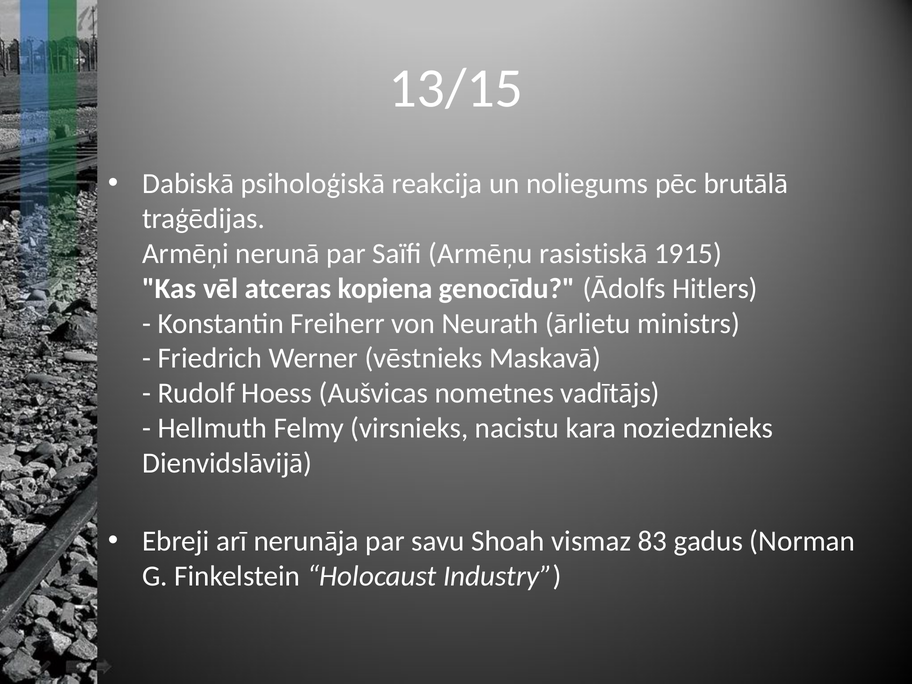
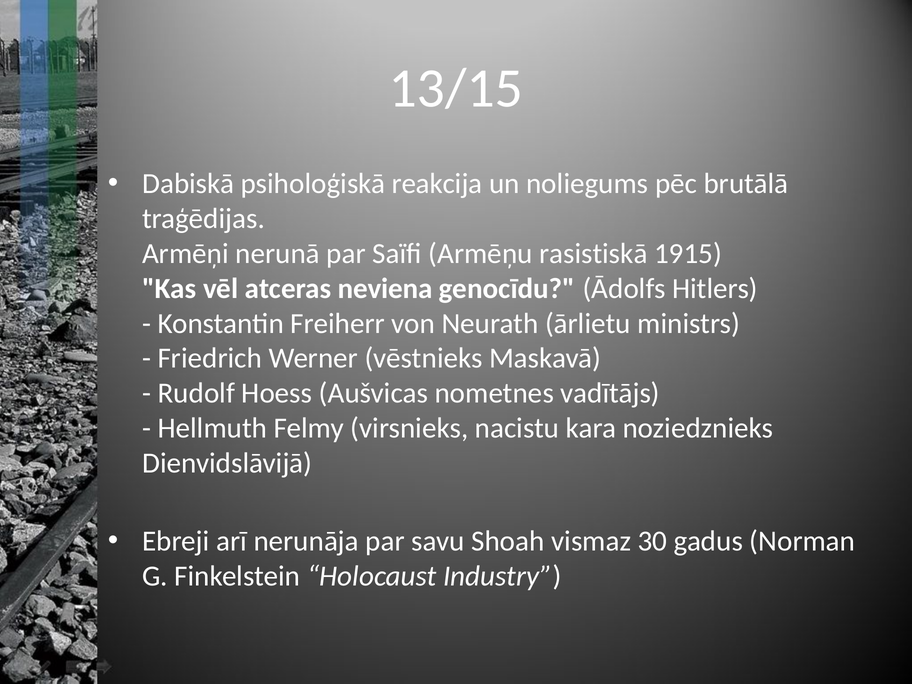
kopiena: kopiena -> neviena (385, 288)
83: 83 -> 30 (652, 541)
